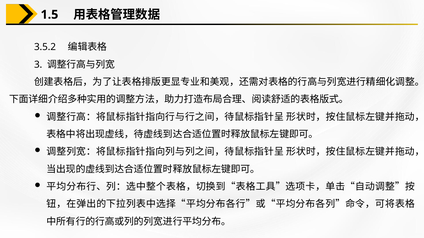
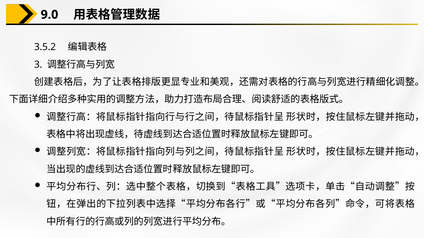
1.5: 1.5 -> 9.0 (49, 15)
